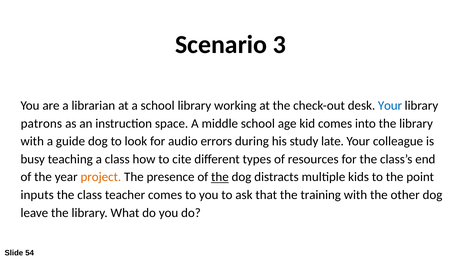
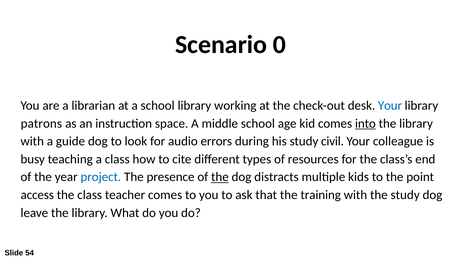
3: 3 -> 0 (280, 45)
into underline: none -> present (365, 124)
late: late -> civil (332, 141)
project colour: orange -> blue (101, 177)
inputs: inputs -> access (37, 195)
the other: other -> study (405, 195)
